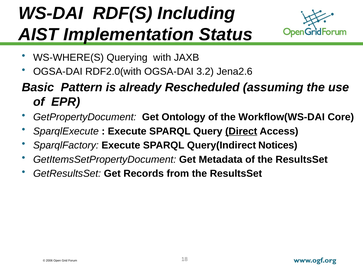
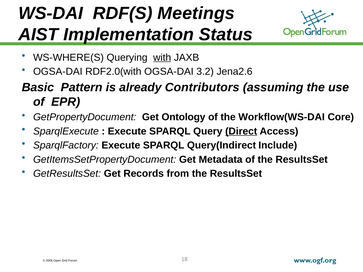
Including: Including -> Meetings (196, 13)
with underline: none -> present (162, 58)
Rescheduled: Rescheduled -> Contributors (202, 88)
Notices: Notices -> Include (278, 145)
